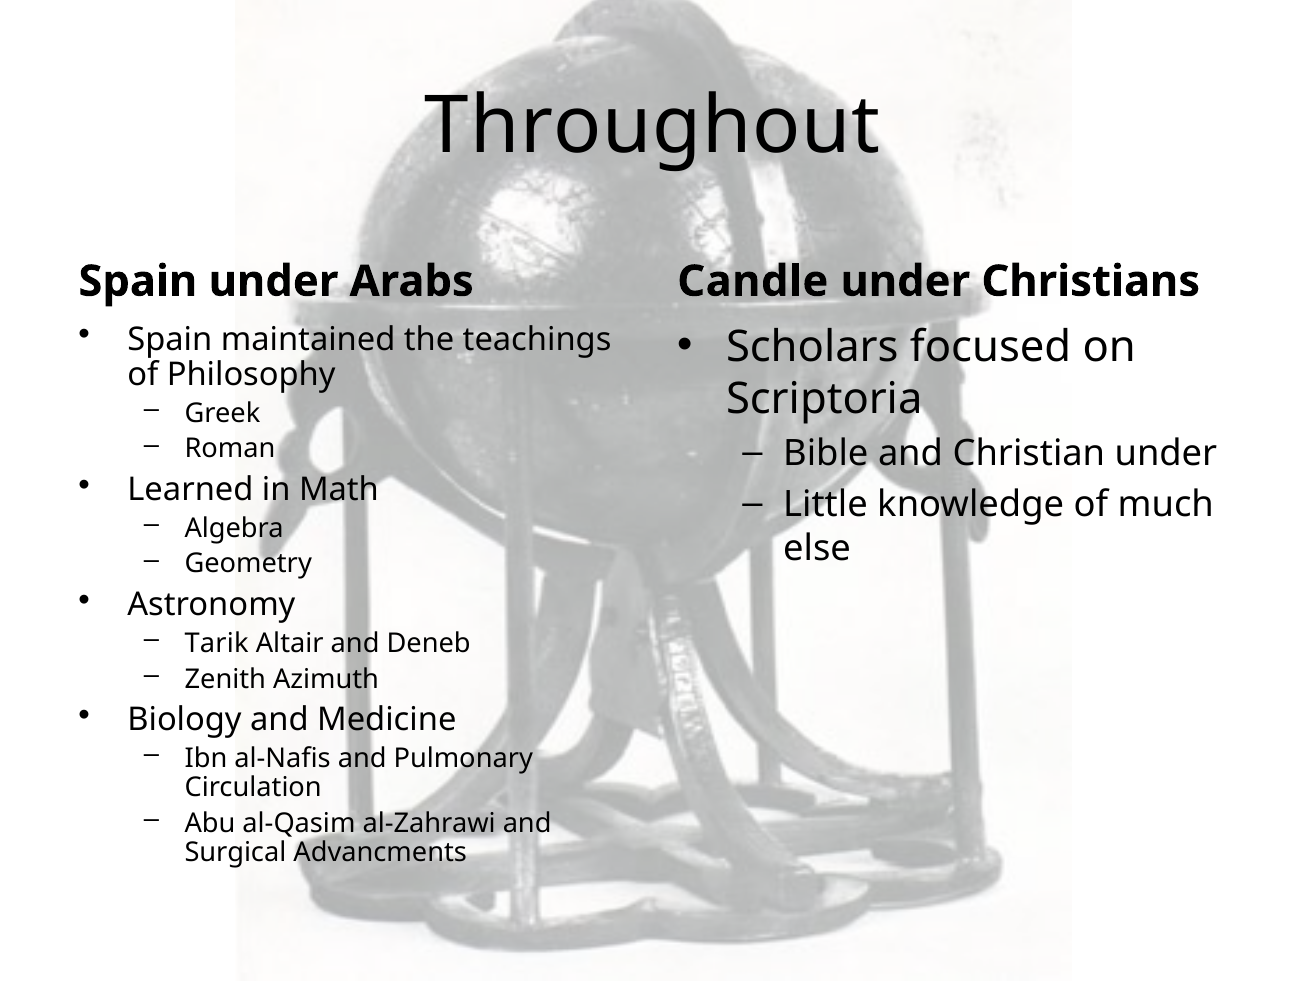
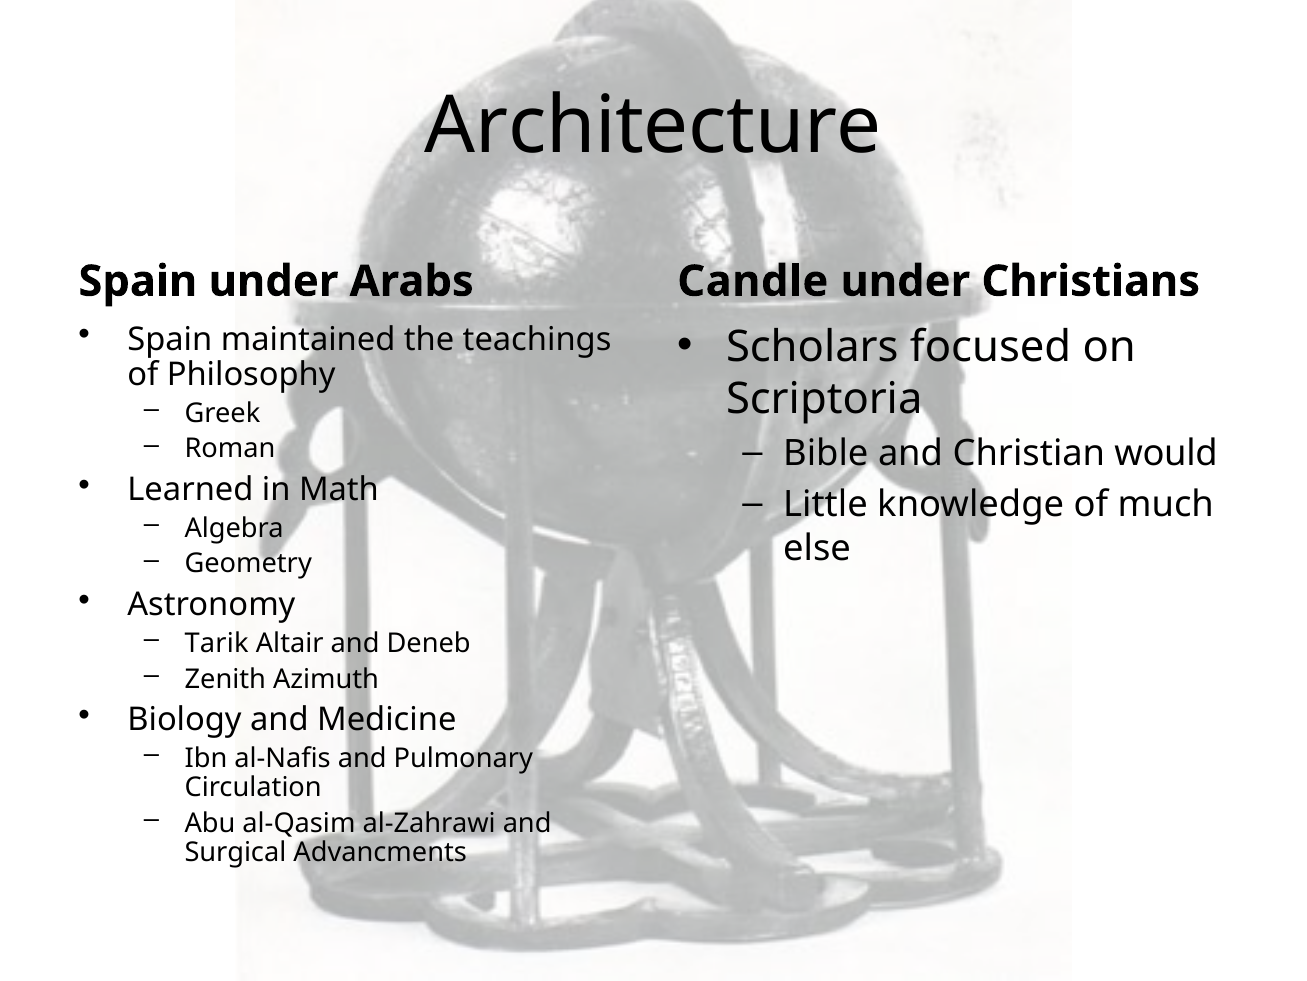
Throughout: Throughout -> Architecture (653, 127)
Christian under: under -> would (1166, 454)
